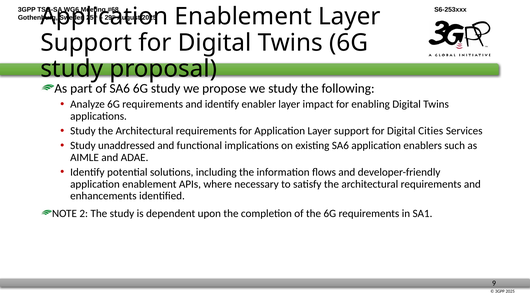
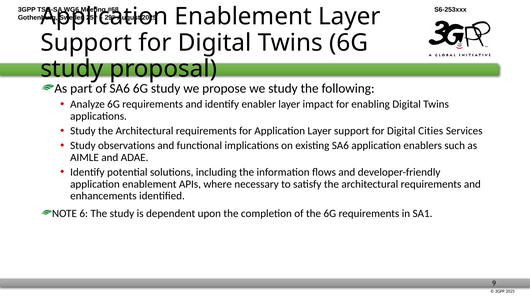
unaddressed: unaddressed -> observations (127, 146)
2: 2 -> 6 (84, 213)
